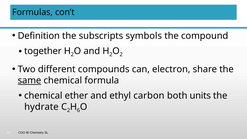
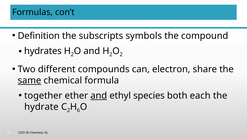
together: together -> hydrates (43, 51)
chemical: chemical -> together (43, 96)
and underline: none -> present (99, 96)
carbon: carbon -> species (149, 96)
units: units -> each (200, 96)
